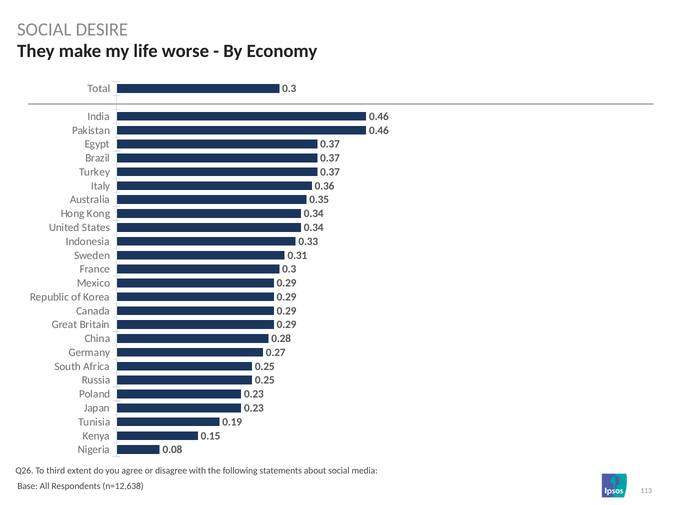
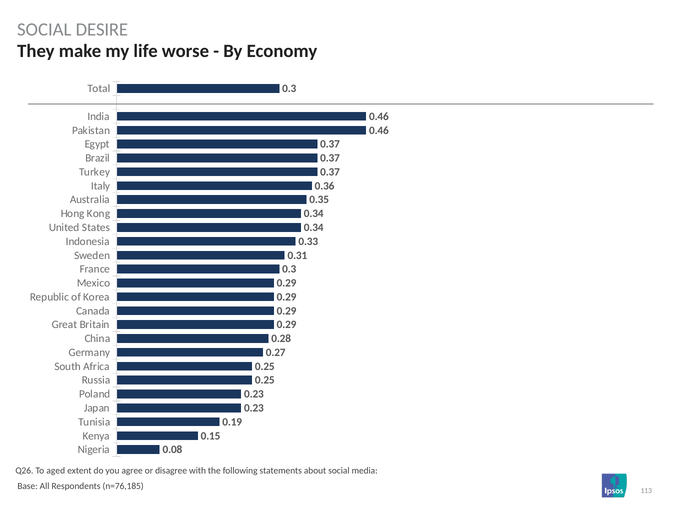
third: third -> aged (56, 470)
n=12,638: n=12,638 -> n=76,185 (123, 486)
